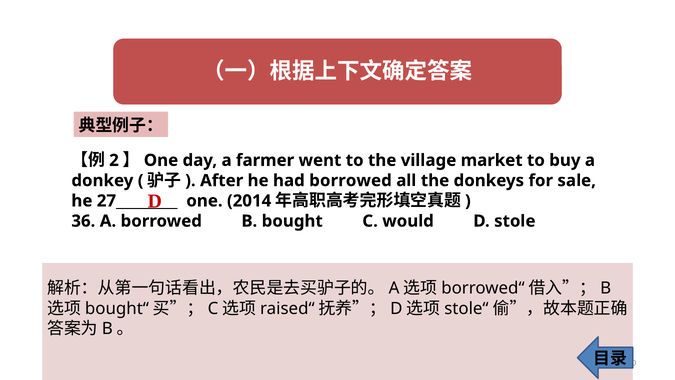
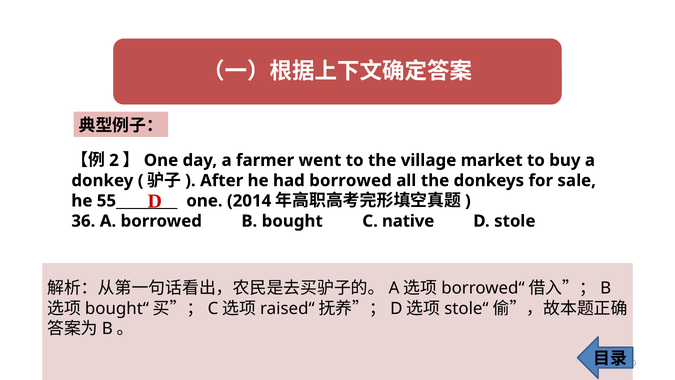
27: 27 -> 55 (106, 201)
would: would -> native (408, 221)
